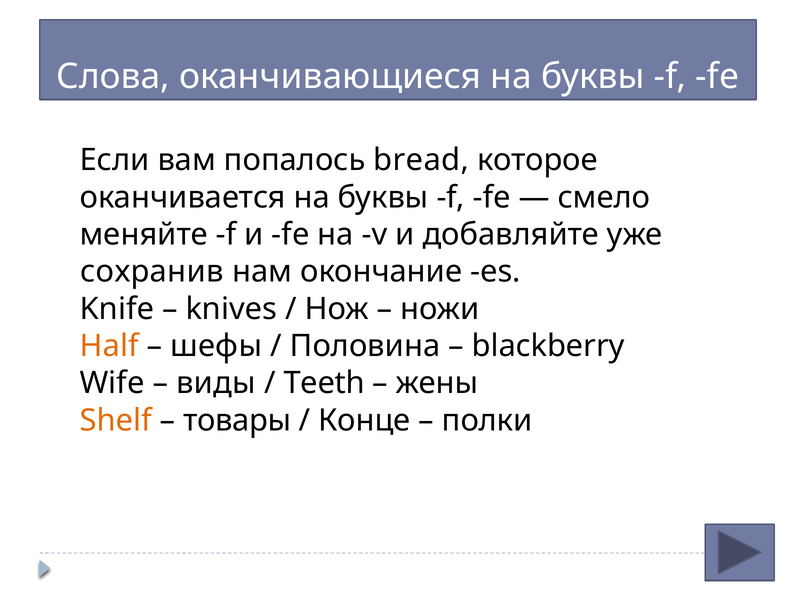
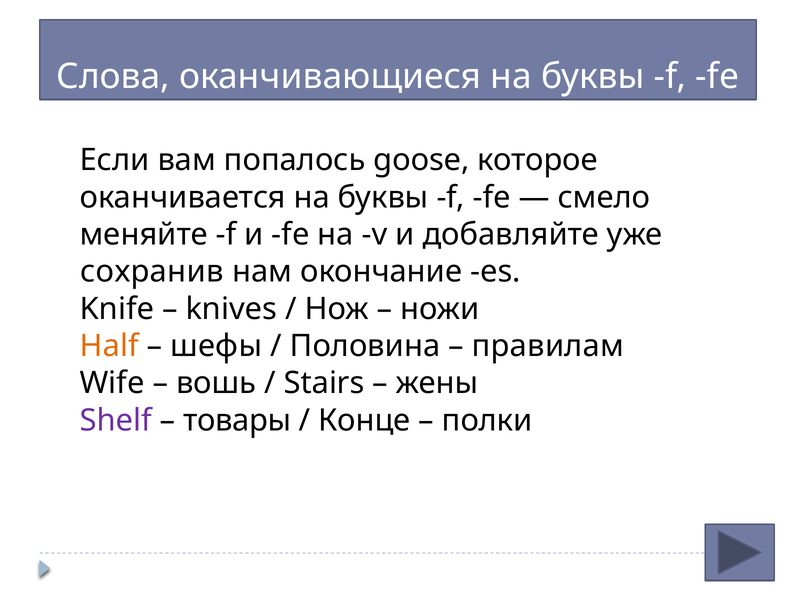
bread: bread -> goose (422, 160)
blackberry: blackberry -> правилам (548, 346)
виды: виды -> вошь (216, 383)
Teeth: Teeth -> Stairs (324, 383)
Shelf colour: orange -> purple (116, 420)
